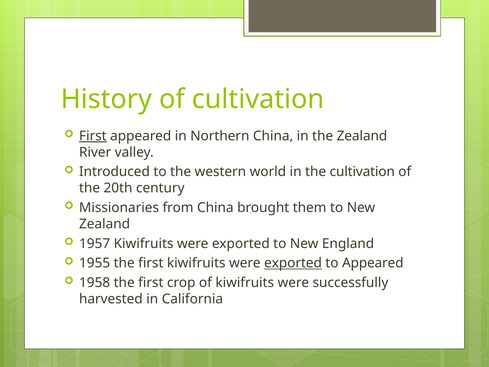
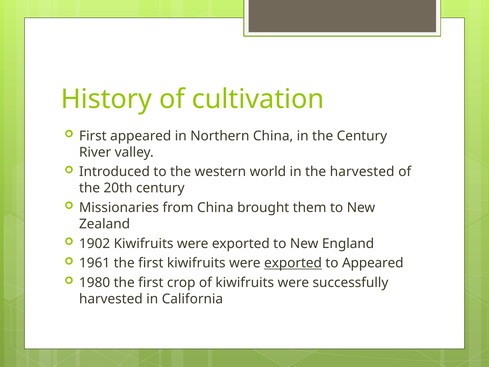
First underline: present -> none (93, 136)
the Zealand: Zealand -> Century (362, 136)
the cultivation: cultivation -> harvested (362, 172)
1957: 1957 -> 1902 (95, 243)
1955: 1955 -> 1961 (95, 263)
1958: 1958 -> 1980 (95, 283)
